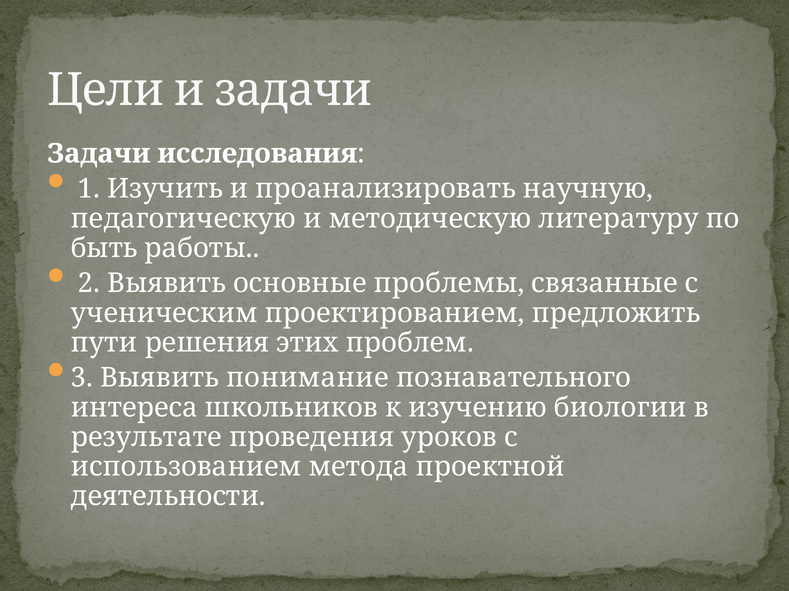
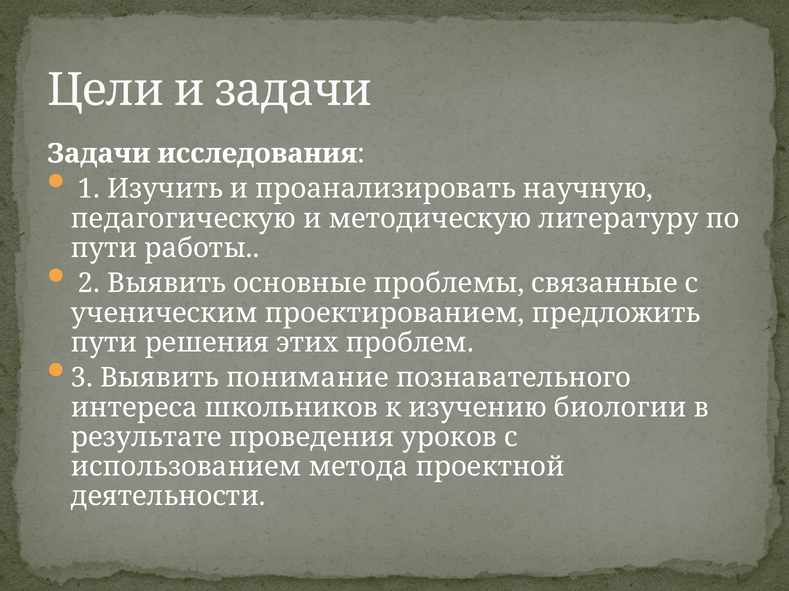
быть: быть -> пути (104, 248)
